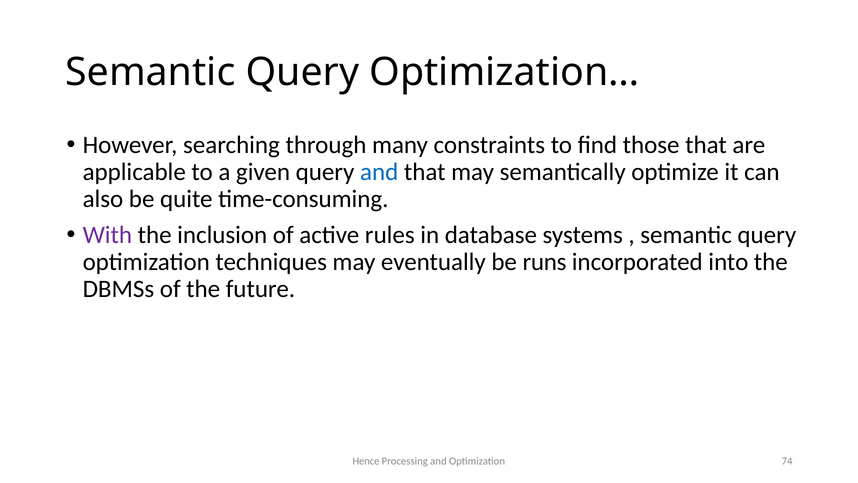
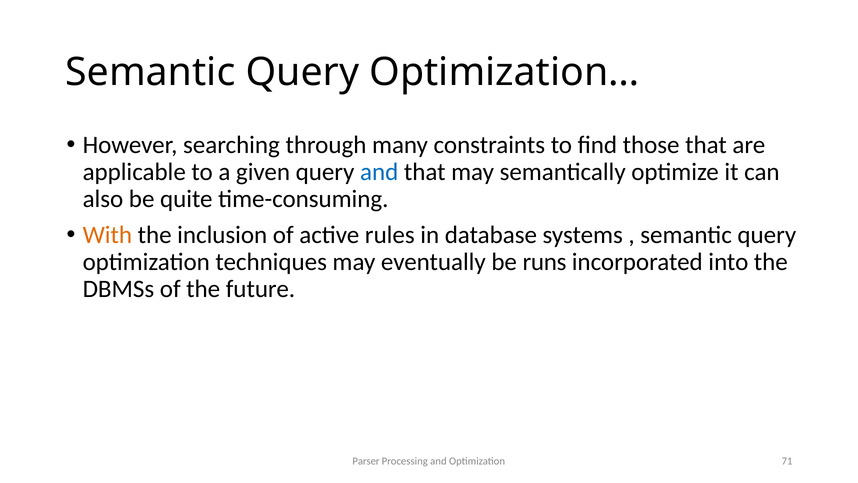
With colour: purple -> orange (107, 235)
Hence: Hence -> Parser (366, 461)
74: 74 -> 71 (787, 461)
